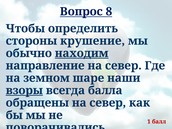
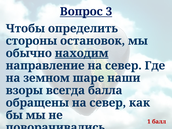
8: 8 -> 3 (109, 12)
крушение: крушение -> остановок (93, 41)
взоры underline: present -> none (24, 90)
